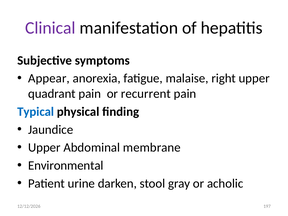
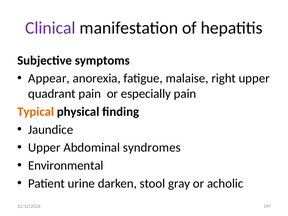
recurrent: recurrent -> especially (146, 94)
Typical colour: blue -> orange (36, 112)
membrane: membrane -> syndromes (152, 148)
